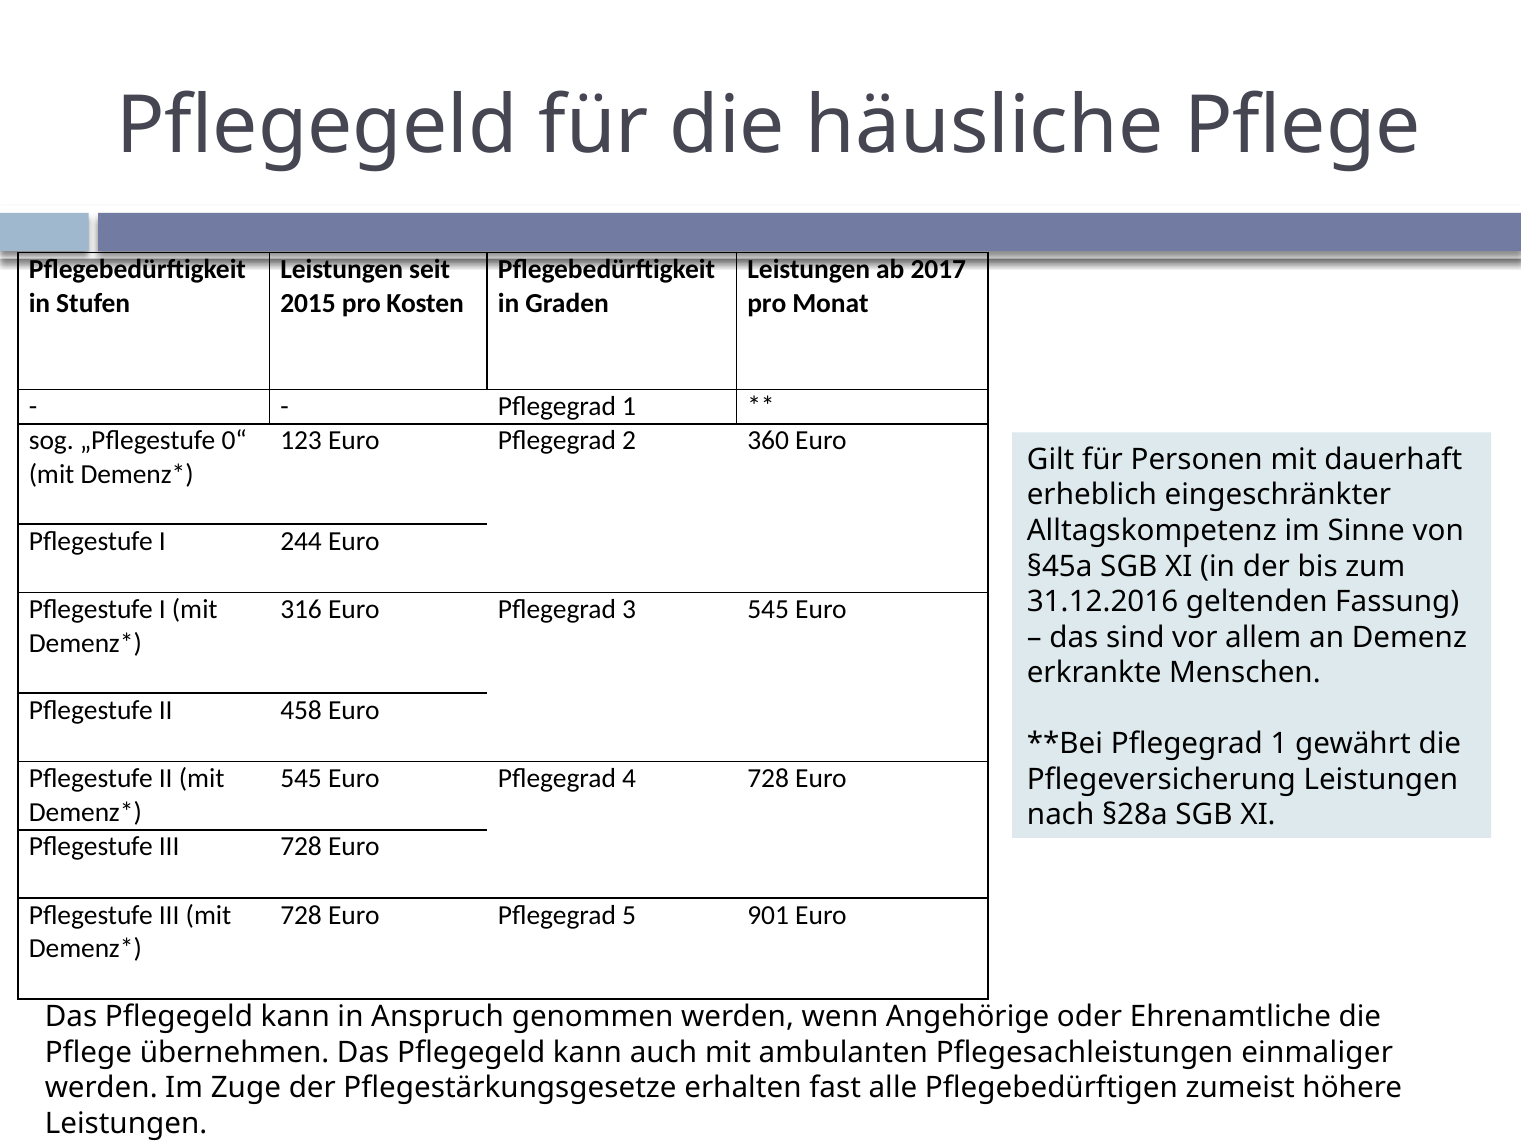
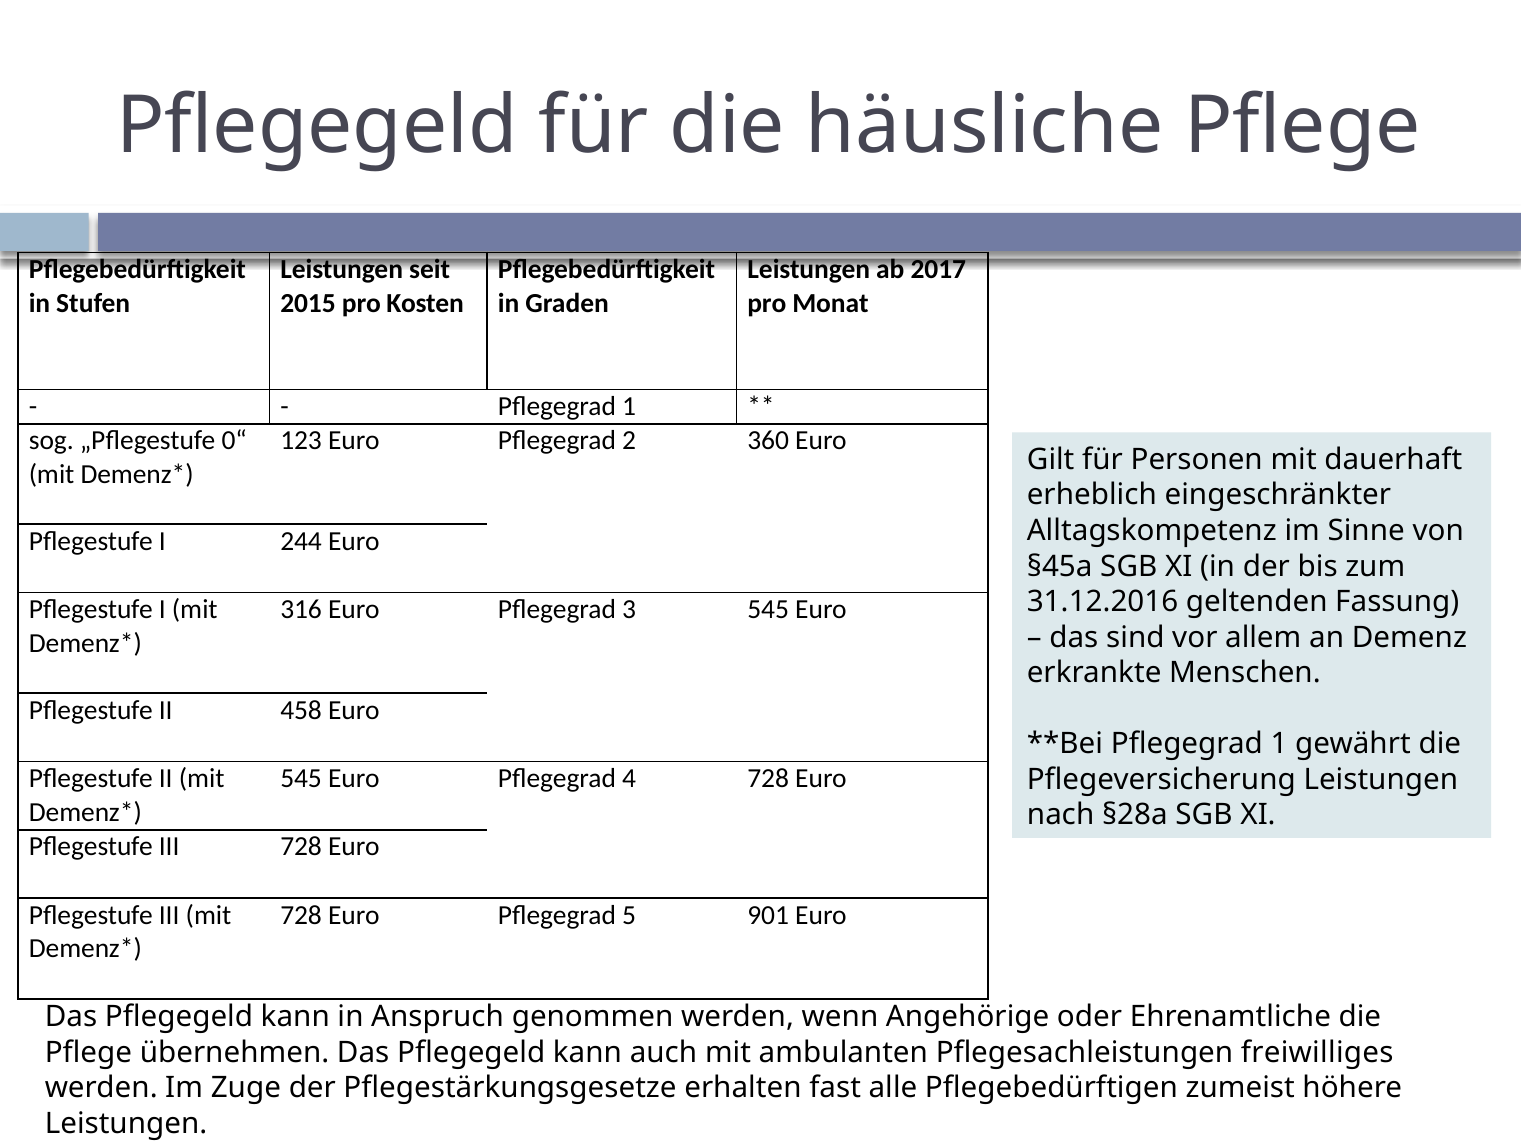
einmaliger: einmaliger -> freiwilliges (1317, 1052)
